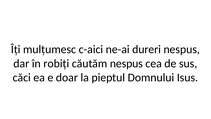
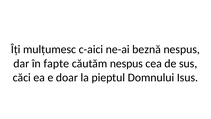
dureri: dureri -> beznă (147, 49)
robiți: robiți -> fapte (56, 63)
